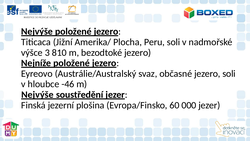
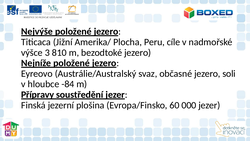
Peru soli: soli -> cíle (173, 42)
-46: -46 -> -84 (68, 84)
Nejvýše: Nejvýše -> Přípravy (38, 94)
